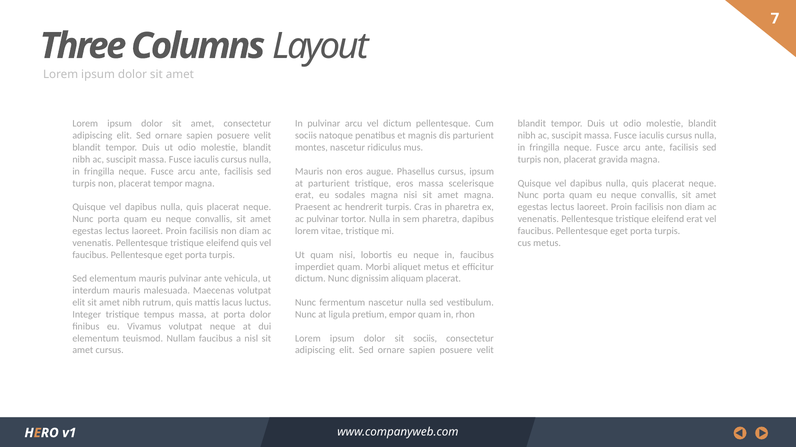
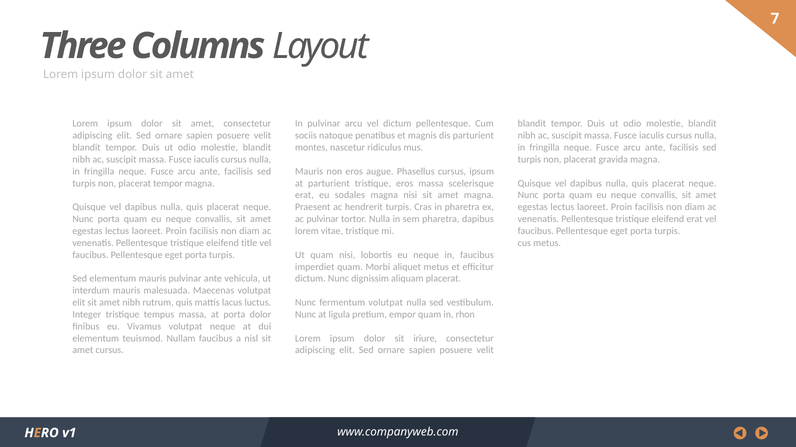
eleifend quis: quis -> title (249, 243)
fermentum nascetur: nascetur -> volutpat (386, 303)
sit sociis: sociis -> iriure (425, 339)
